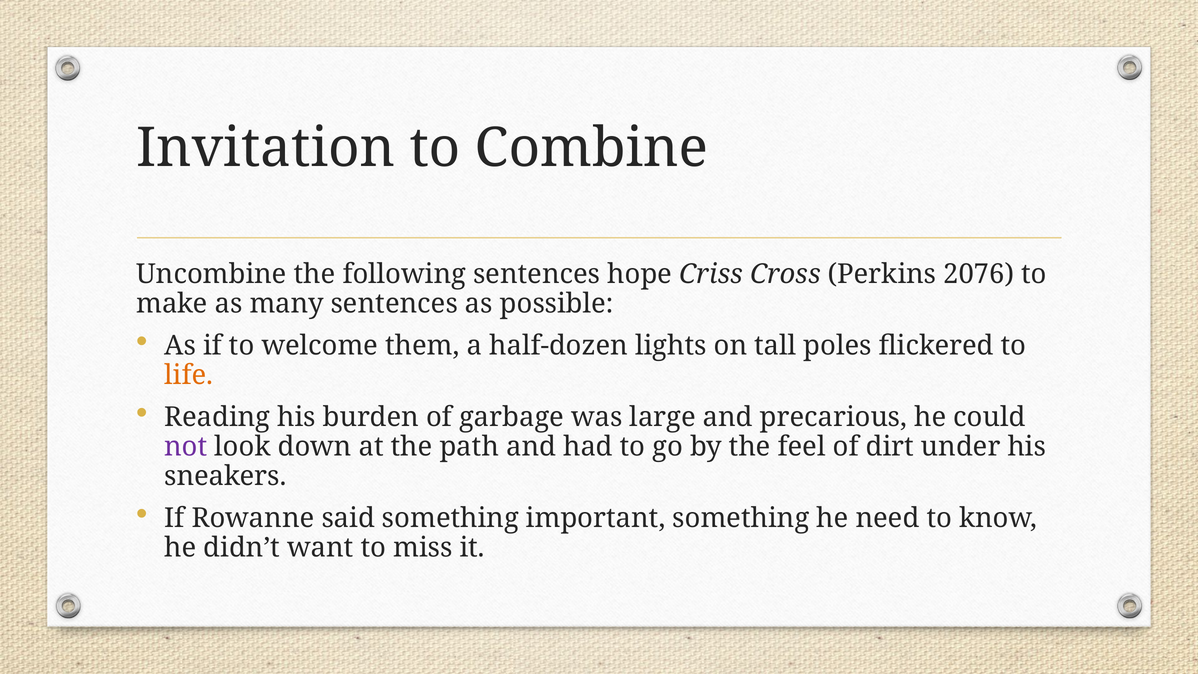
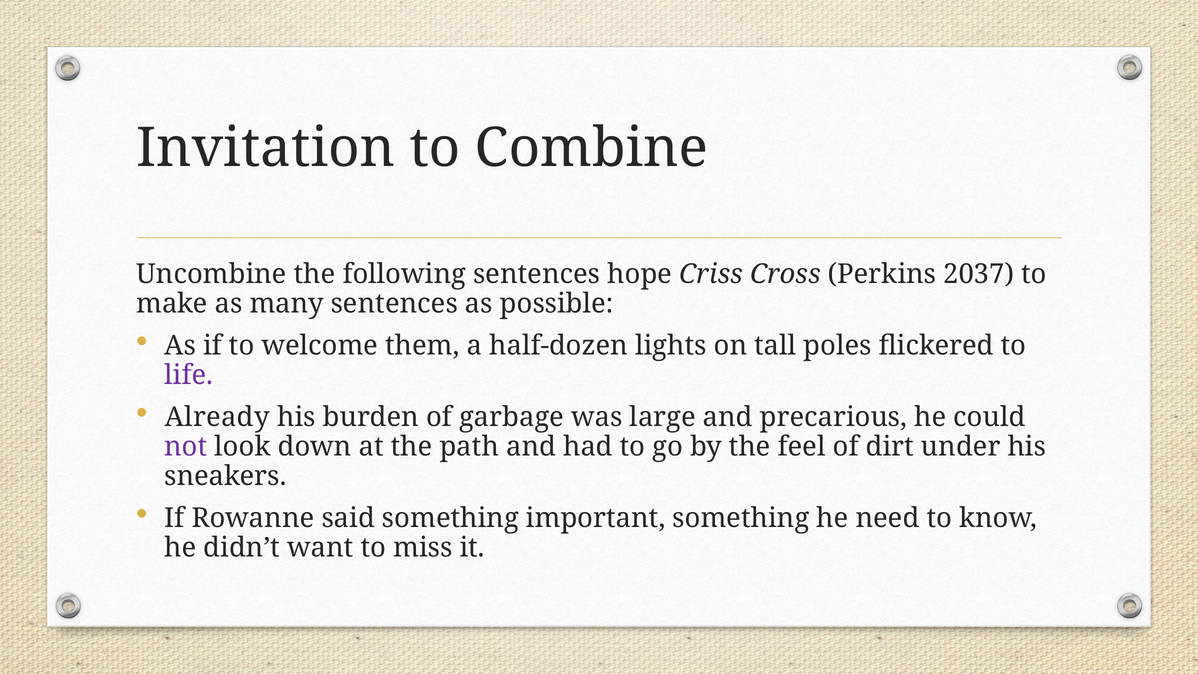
2076: 2076 -> 2037 (979, 274)
life colour: orange -> purple (189, 375)
Reading: Reading -> Already (217, 417)
